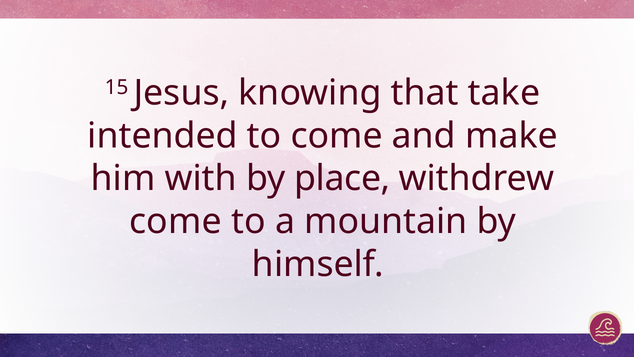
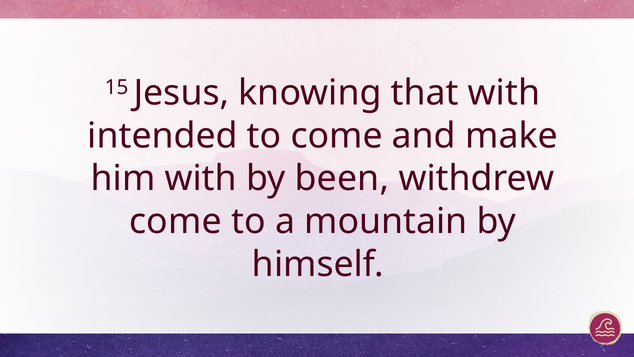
that take: take -> with (504, 93)
place: place -> been (342, 178)
